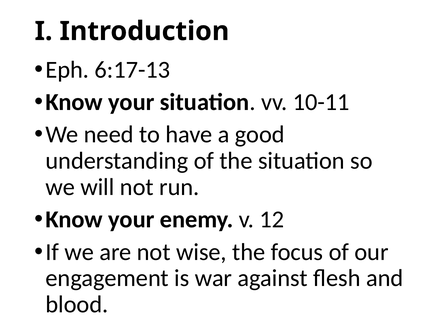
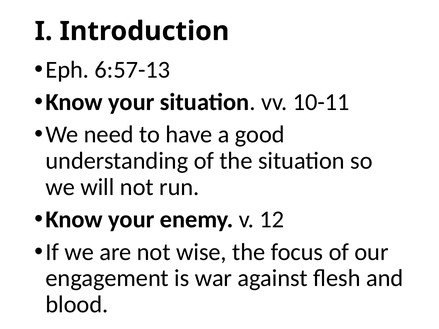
6:17-13: 6:17-13 -> 6:57-13 (132, 70)
